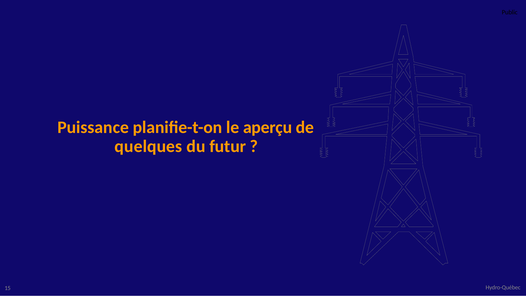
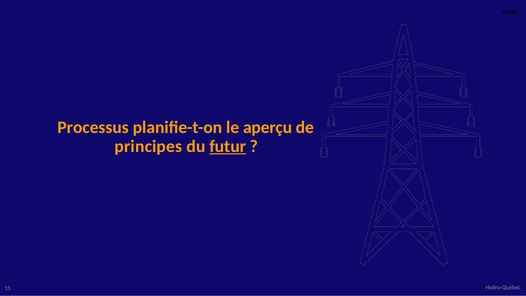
Puissance: Puissance -> Processus (93, 127)
quelques: quelques -> principes (148, 146)
futur underline: none -> present (228, 146)
